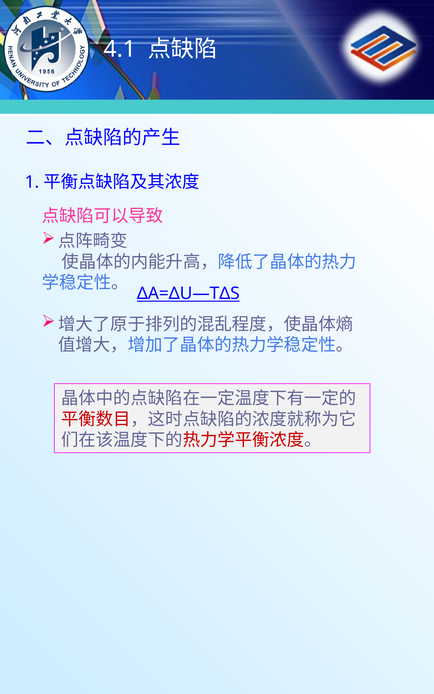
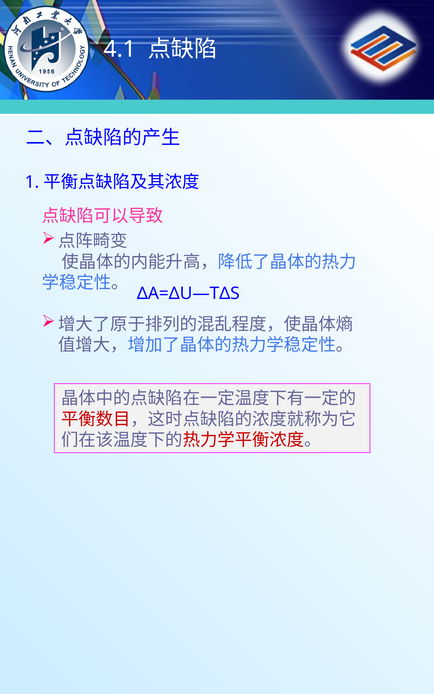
ΔA=ΔU—TΔS underline: present -> none (188, 294)
